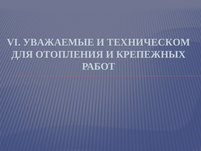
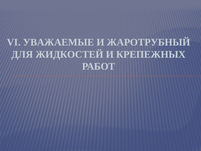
ТЕХНИЧЕСКОМ: ТЕХНИЧЕСКОМ -> ЖАРОТРУБНЫЙ (149, 42)
ОТОПЛЕНИЯ: ОТОПЛЕНИЯ -> ЖИДКОСТЕЙ (69, 54)
